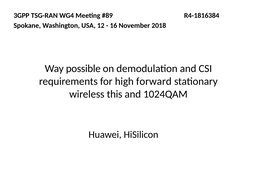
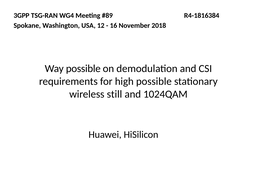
high forward: forward -> possible (154, 81)
this: this -> still (114, 94)
